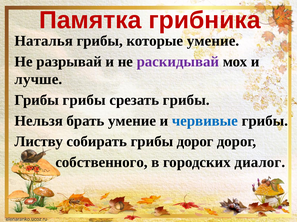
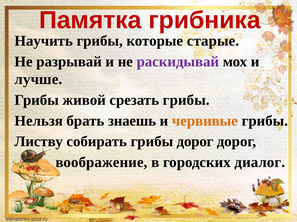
Наталья: Наталья -> Научить (44, 41)
которые умение: умение -> старые (213, 41)
Грибы грибы: грибы -> живой (84, 100)
брать умение: умение -> знаешь (132, 121)
червивые colour: blue -> orange (205, 121)
собственного: собственного -> воображение (101, 163)
